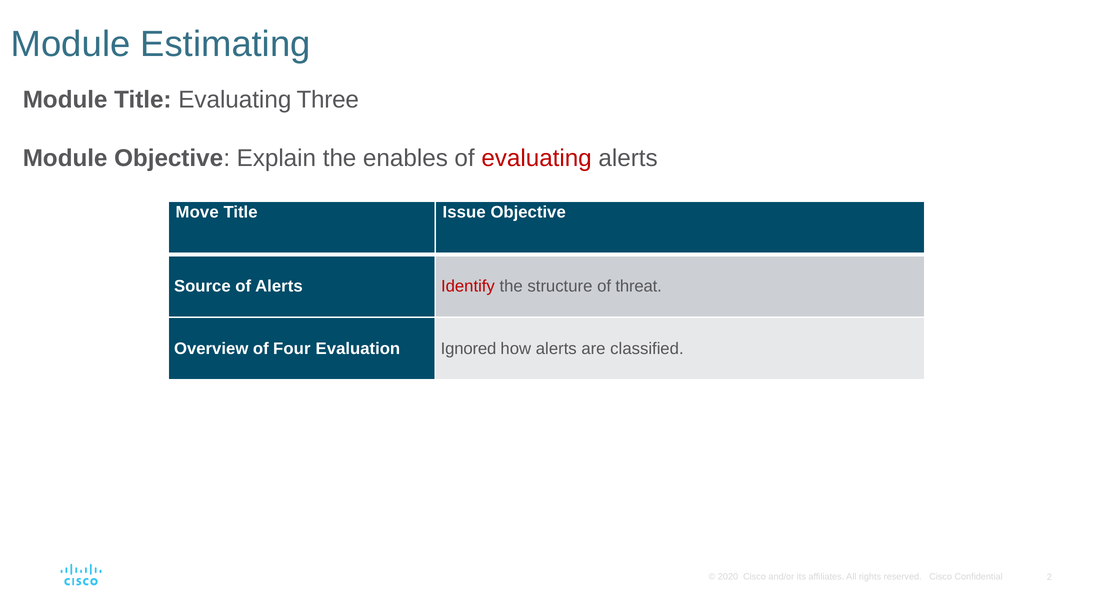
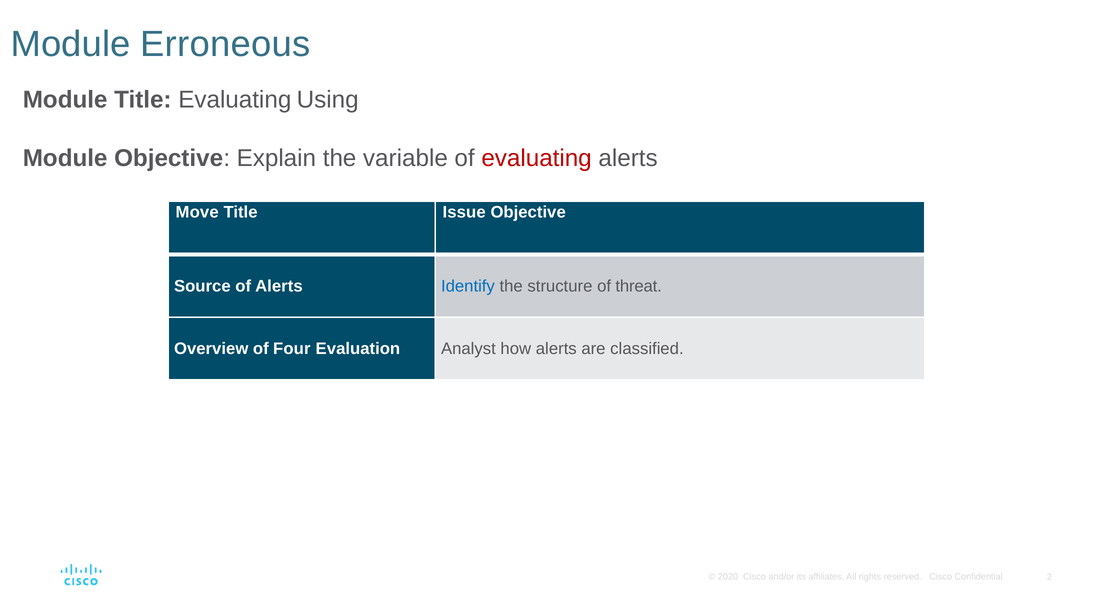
Estimating: Estimating -> Erroneous (225, 44)
Three: Three -> Using (328, 100)
enables: enables -> variable (405, 158)
Identify colour: red -> blue (468, 286)
Ignored: Ignored -> Analyst (468, 349)
